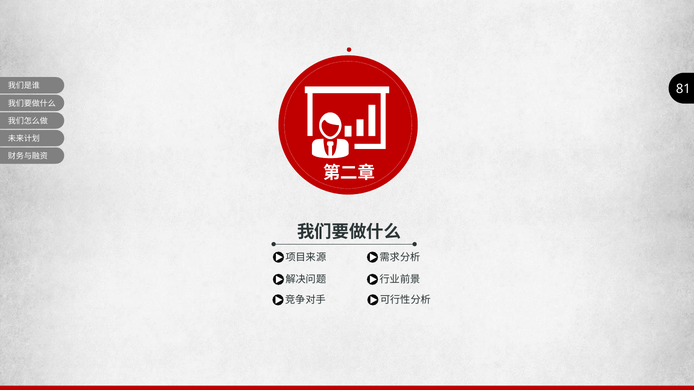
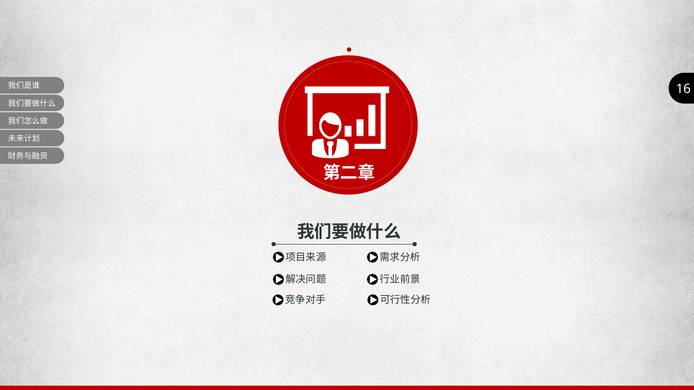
81: 81 -> 16 (683, 89)
